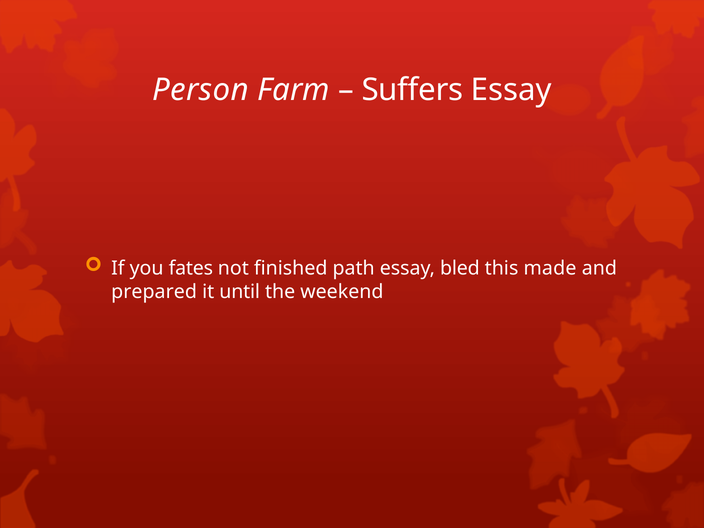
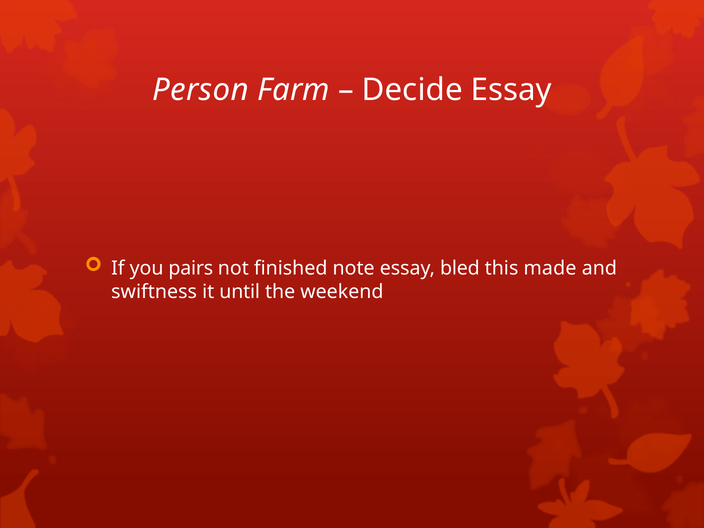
Suffers: Suffers -> Decide (412, 90)
fates: fates -> pairs (191, 268)
path: path -> note (354, 268)
prepared: prepared -> swiftness (154, 292)
